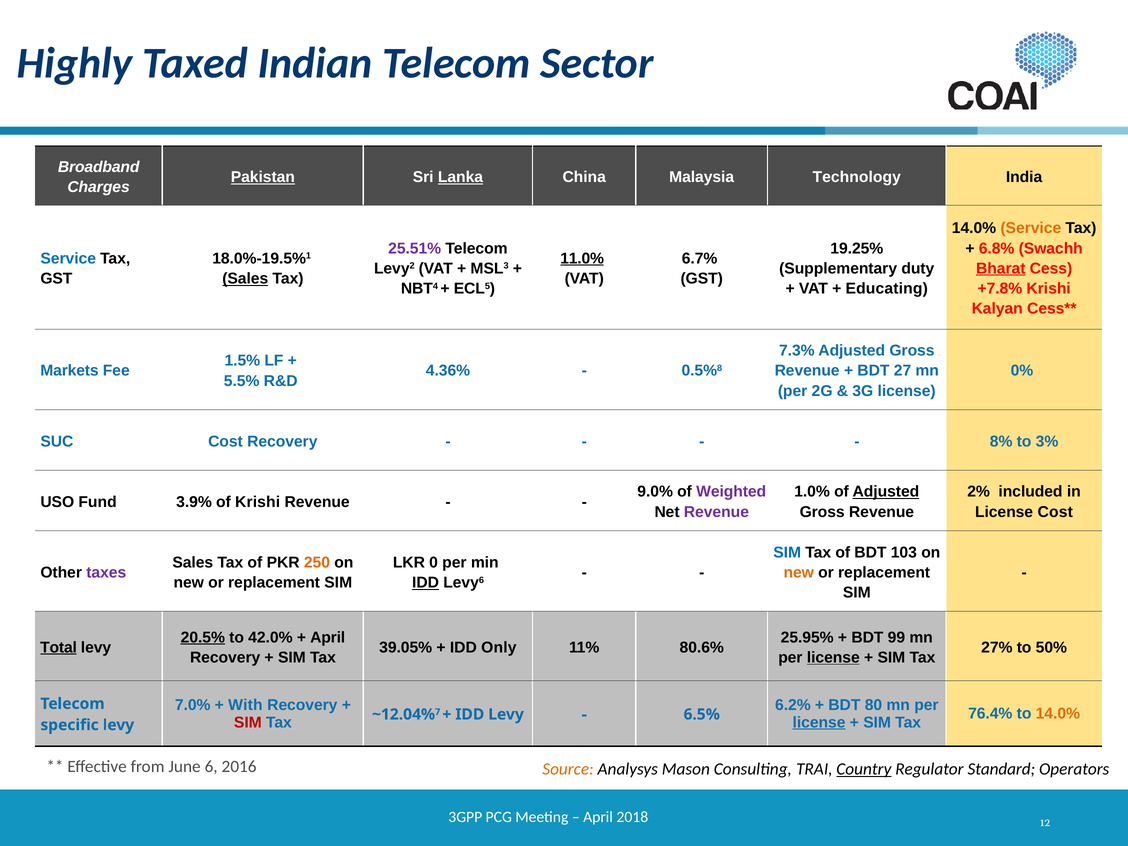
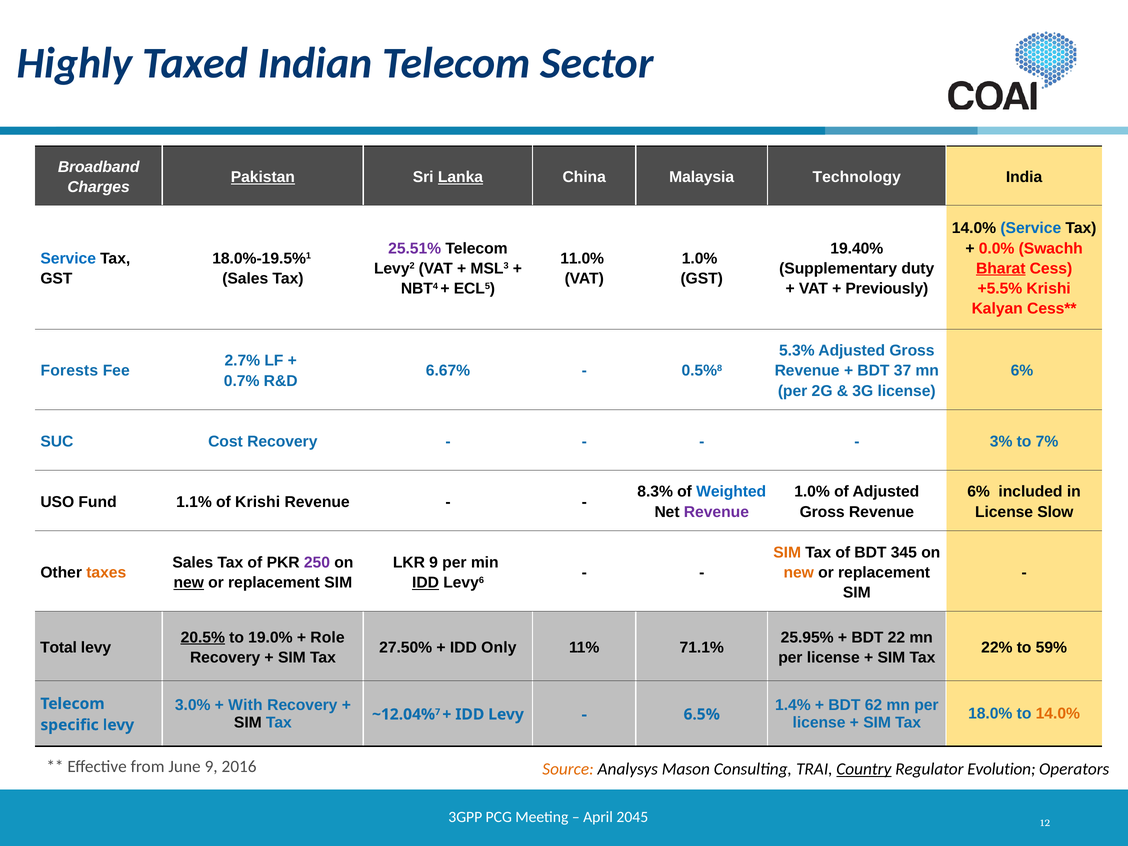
Service colour: orange -> blue (1031, 228)
19.25%: 19.25% -> 19.40% (857, 248)
6.8%: 6.8% -> 0.0% (997, 248)
11.0% underline: present -> none (582, 258)
6.7%: 6.7% -> 1.0% (700, 258)
Sales underline: present -> none (245, 279)
Educating: Educating -> Previously (887, 289)
+7.8%: +7.8% -> +5.5% (1000, 289)
7.3%: 7.3% -> 5.3% (797, 351)
1.5%: 1.5% -> 2.7% (242, 361)
Markets: Markets -> Forests (69, 371)
4.36%: 4.36% -> 6.67% (448, 371)
27: 27 -> 37 (903, 371)
0%: 0% -> 6% (1022, 371)
5.5%: 5.5% -> 0.7% (242, 381)
8%: 8% -> 3% (1001, 441)
3%: 3% -> 7% (1047, 441)
9.0%: 9.0% -> 8.3% (655, 492)
Weighted colour: purple -> blue (731, 492)
Adjusted underline: present -> none (886, 492)
2%: 2% -> 6% (979, 492)
3.9%: 3.9% -> 1.1% (194, 502)
License Cost: Cost -> Slow (1055, 512)
SIM colour: blue -> orange (787, 552)
103: 103 -> 345 (904, 552)
250 colour: orange -> purple (317, 562)
LKR 0: 0 -> 9 (434, 562)
taxes colour: purple -> orange (106, 572)
new underline: none -> present (189, 583)
42.0%: 42.0% -> 19.0% (270, 637)
April: April -> Role (328, 637)
99: 99 -> 22 (896, 637)
Total underline: present -> none (59, 647)
39.05%: 39.05% -> 27.50% (406, 647)
80.6%: 80.6% -> 71.1% (702, 647)
27%: 27% -> 22% (997, 647)
50%: 50% -> 59% (1051, 647)
license underline: present -> none (833, 658)
7.0%: 7.0% -> 3.0% (193, 705)
6.2%: 6.2% -> 1.4% (793, 705)
80: 80 -> 62 (873, 705)
76.4%: 76.4% -> 18.0% (990, 714)
SIM colour: red -> black (248, 722)
license underline: present -> none (819, 722)
June 6: 6 -> 9 (211, 767)
Standard: Standard -> Evolution (1001, 769)
2018: 2018 -> 2045 (632, 817)
